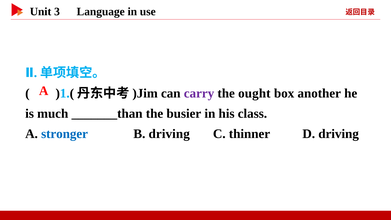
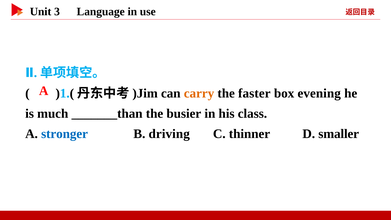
carry colour: purple -> orange (199, 93)
ought: ought -> faster (254, 93)
another: another -> evening (319, 93)
D driving: driving -> smaller (339, 134)
